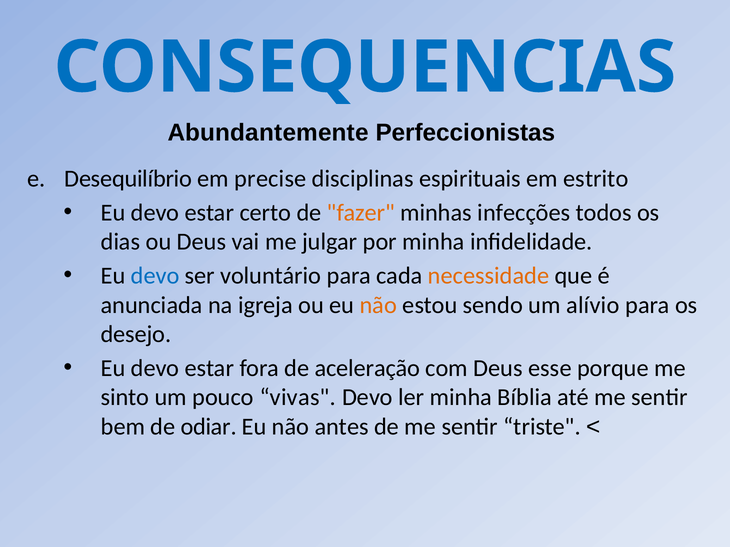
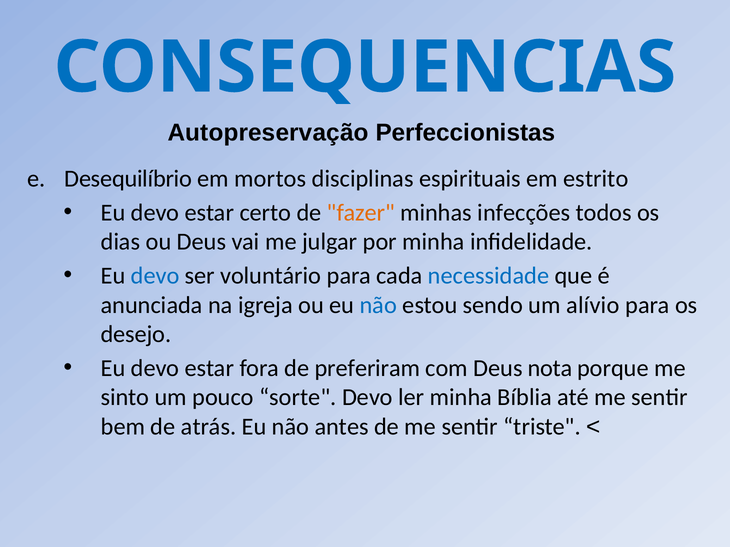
Abundantemente: Abundantemente -> Autopreservação (268, 133)
precise: precise -> mortos (270, 179)
necessidade colour: orange -> blue (489, 276)
não colour: orange -> blue (378, 305)
aceleração: aceleração -> preferiram (367, 369)
esse: esse -> nota (550, 369)
vivas: vivas -> sorte (298, 398)
odiar: odiar -> atrás (209, 427)
